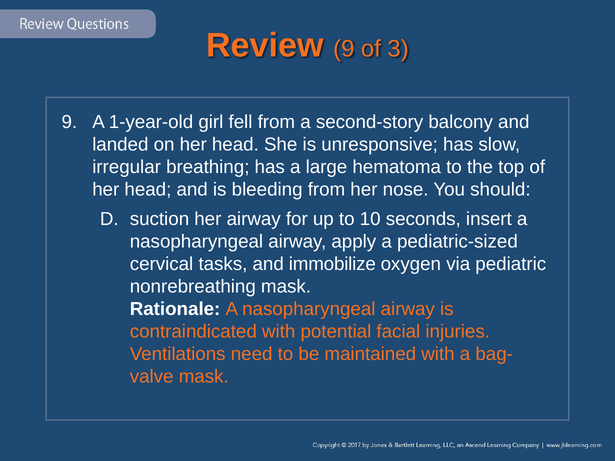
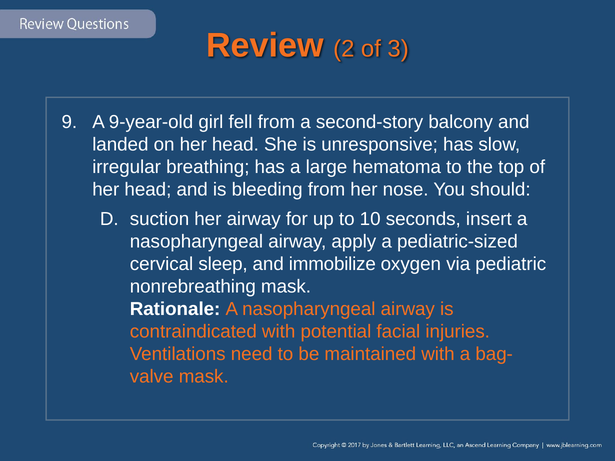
Review 9: 9 -> 2 (344, 49)
1-year-old: 1-year-old -> 9-year-old (151, 122)
tasks: tasks -> sleep (223, 264)
